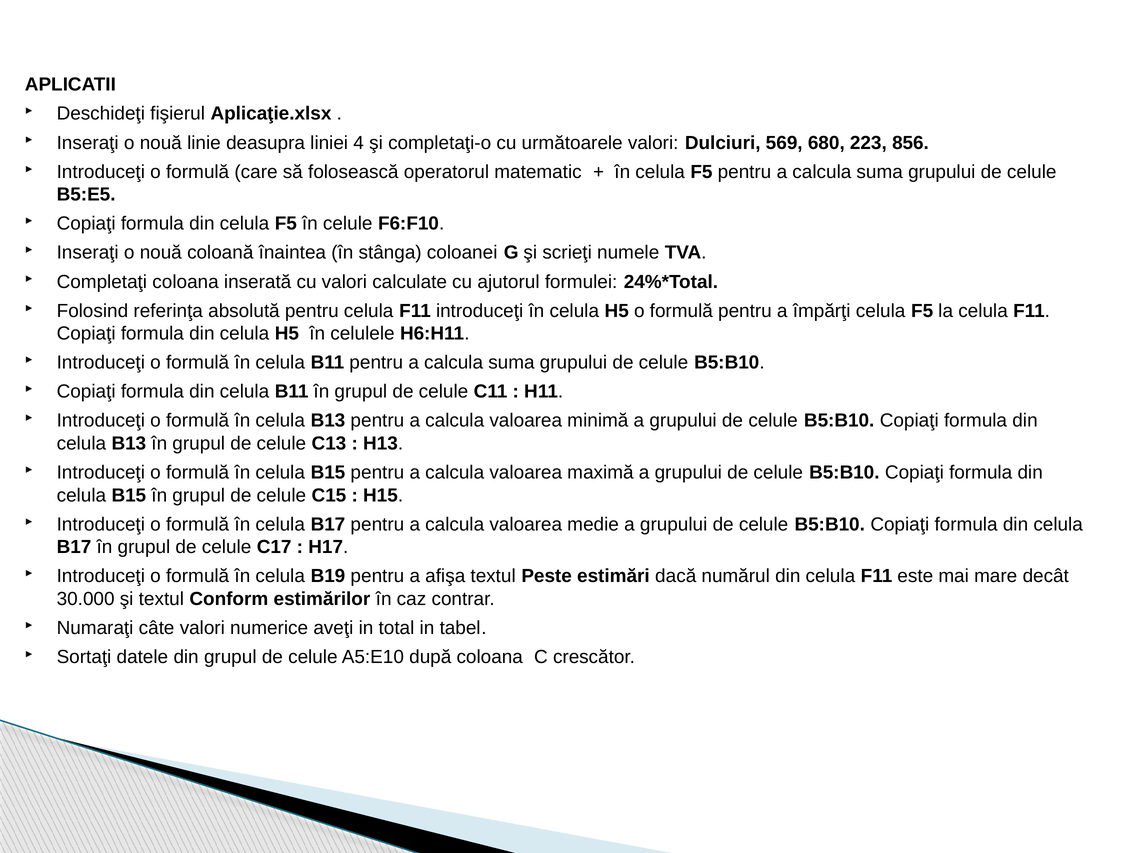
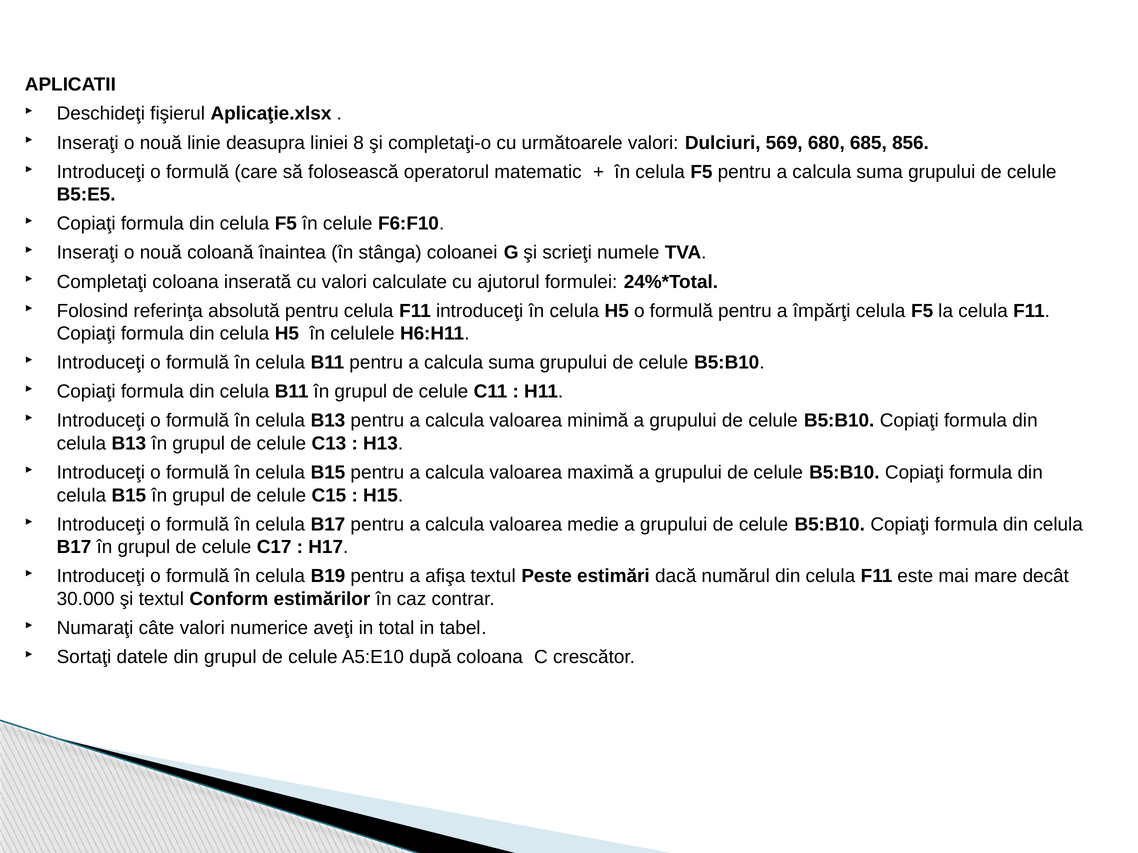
4: 4 -> 8 (359, 143)
223: 223 -> 685 (868, 143)
